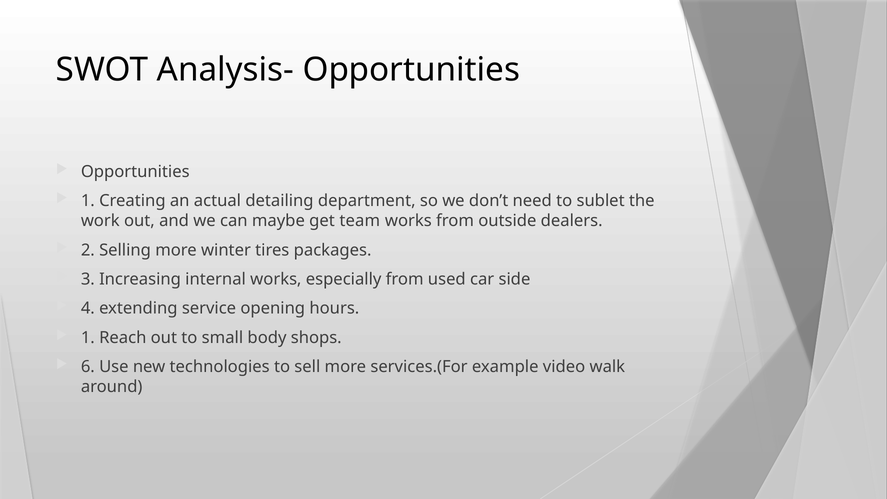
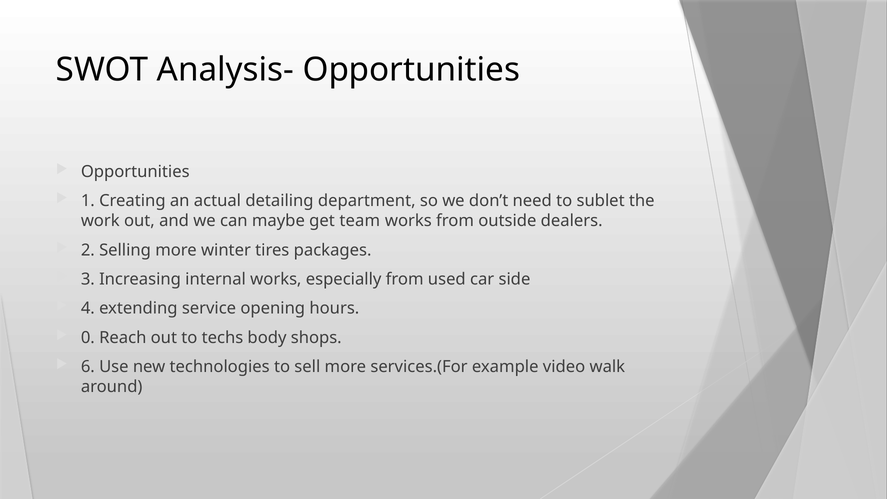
1: 1 -> 0 (88, 338)
small: small -> techs (222, 338)
